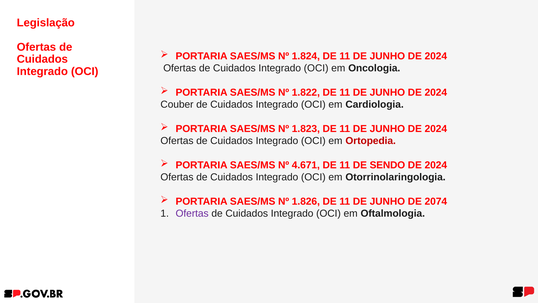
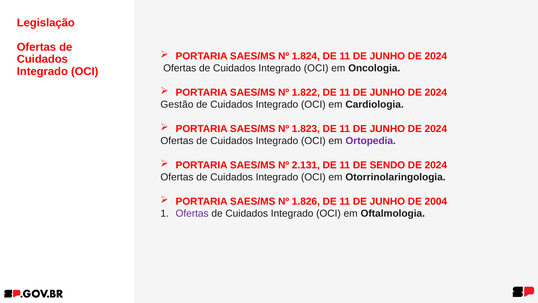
Couber: Couber -> Gestão (177, 104)
Ortopedia colour: red -> purple (371, 141)
4.671: 4.671 -> 2.131 (306, 165)
2074: 2074 -> 2004 (436, 201)
